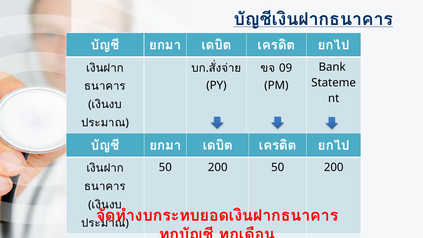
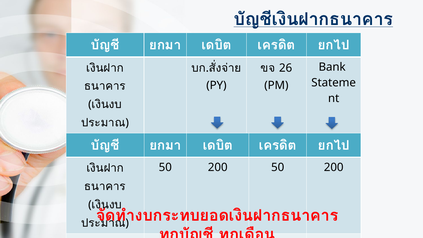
09: 09 -> 26 (286, 68)
